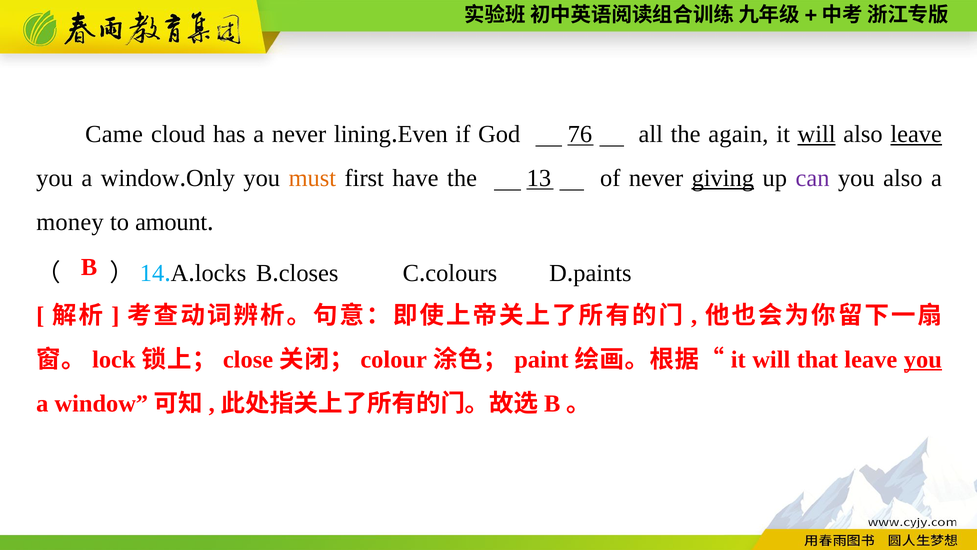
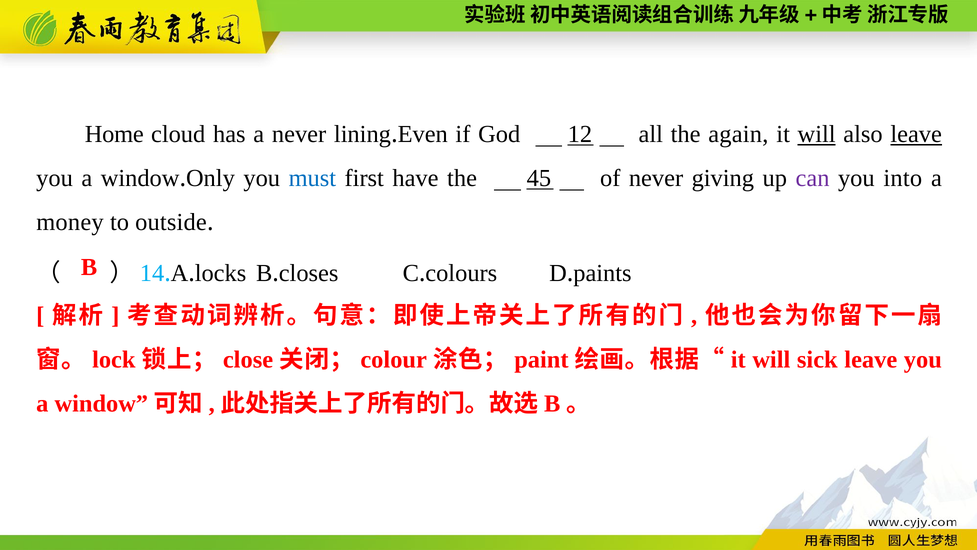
Came: Came -> Home (114, 134)
76: 76 -> 12 (580, 134)
must colour: orange -> blue (312, 178)
13: 13 -> 45 (539, 178)
giving underline: present -> none (723, 178)
you also: also -> into (903, 178)
amount: amount -> outside (171, 222)
that: that -> sick (817, 359)
you underline: present -> none (923, 359)
